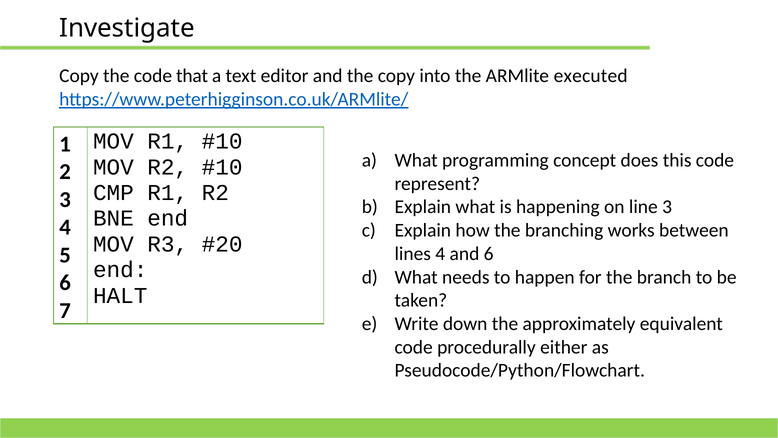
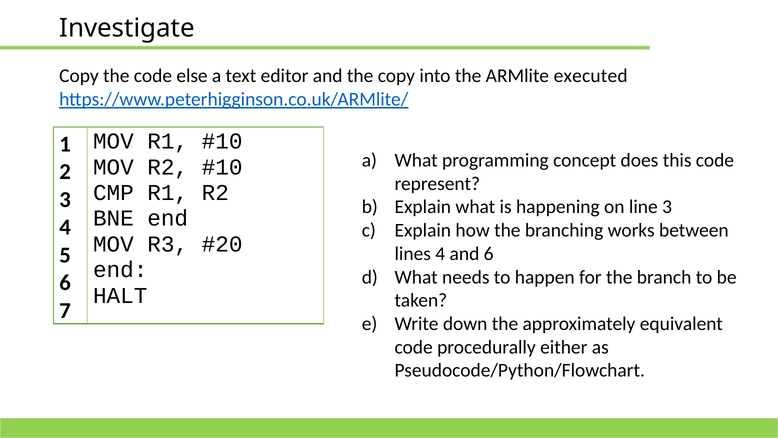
that: that -> else (192, 76)
